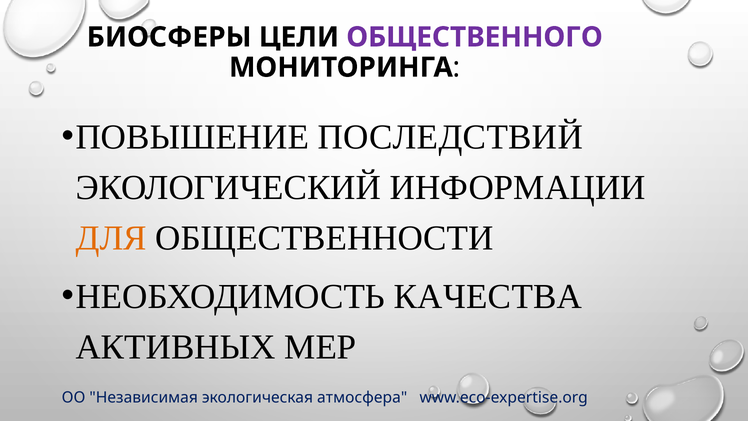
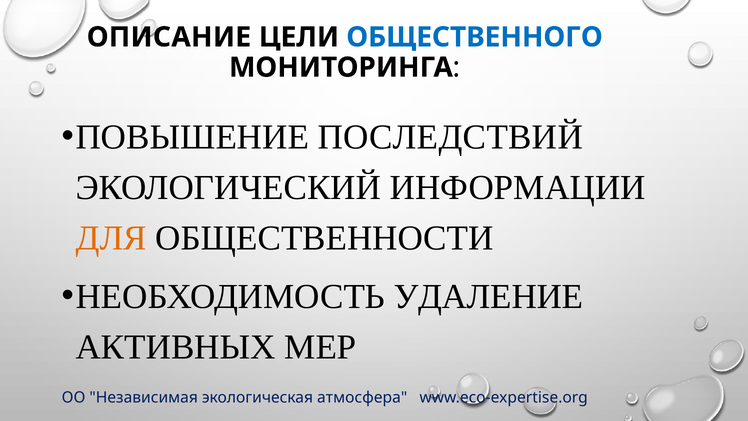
БИОСФЕРЫ: БИОСФЕРЫ -> ОПИСАНИЕ (169, 37)
ОБЩЕСТВЕННОГО colour: purple -> blue (475, 37)
КАЧЕСТВА: КАЧЕСТВА -> УДАЛЕНИЕ (488, 296)
